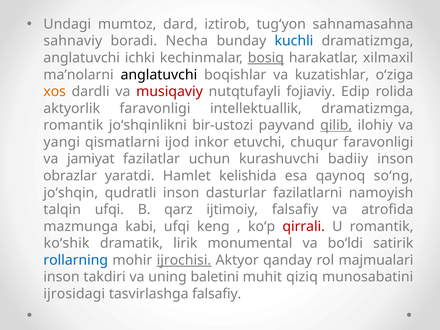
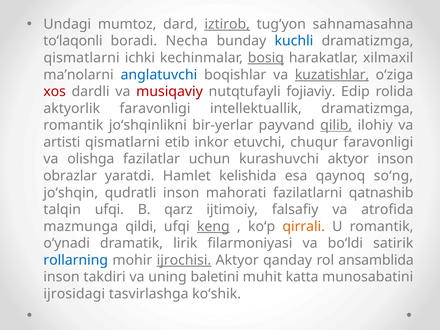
iztirob underline: none -> present (227, 24)
sahnaviy: sahnaviy -> toʻlaqonli (73, 41)
anglatuvchi: anglatuvchi -> qismatlarni (82, 58)
anglatuvchi colour: black -> blue (159, 75)
kuzatishlar underline: none -> present (332, 75)
xos colour: orange -> red (55, 92)
bir-ustozi: bir-ustozi -> bir-yerlar (223, 125)
yangi: yangi -> artisti (62, 142)
ijod: ijod -> etib (177, 142)
jamiyat: jamiyat -> olishga (91, 159)
kurashuvchi badiiy: badiiy -> aktyor (348, 159)
dasturlar: dasturlar -> mahorati (236, 193)
namoyish: namoyish -> qatnashib (381, 193)
kabi: kabi -> qildi (141, 226)
keng underline: none -> present (213, 226)
qirrali colour: red -> orange (304, 226)
koʻshik: koʻshik -> oʻynadi (67, 243)
monumental: monumental -> filarmoniyasi (250, 243)
majmualari: majmualari -> ansamblida (376, 260)
qiziq: qiziq -> katta (302, 277)
tasvirlashga falsafiy: falsafiy -> koʻshik (217, 294)
